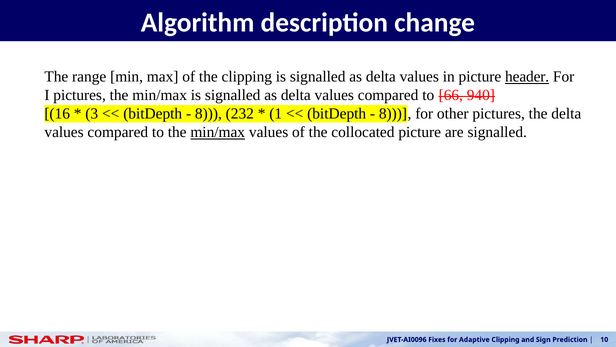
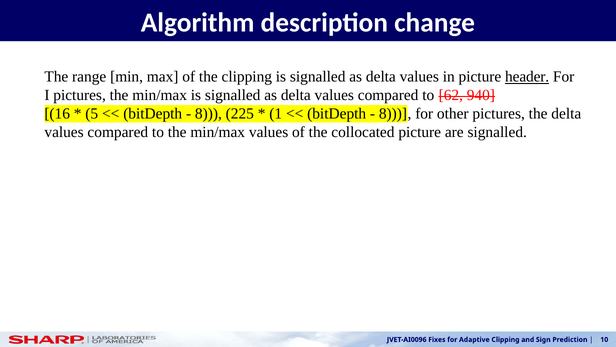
66: 66 -> 62 (451, 95)
3: 3 -> 5 (92, 114)
232: 232 -> 225 (240, 114)
min/max underline: present -> none (218, 132)
